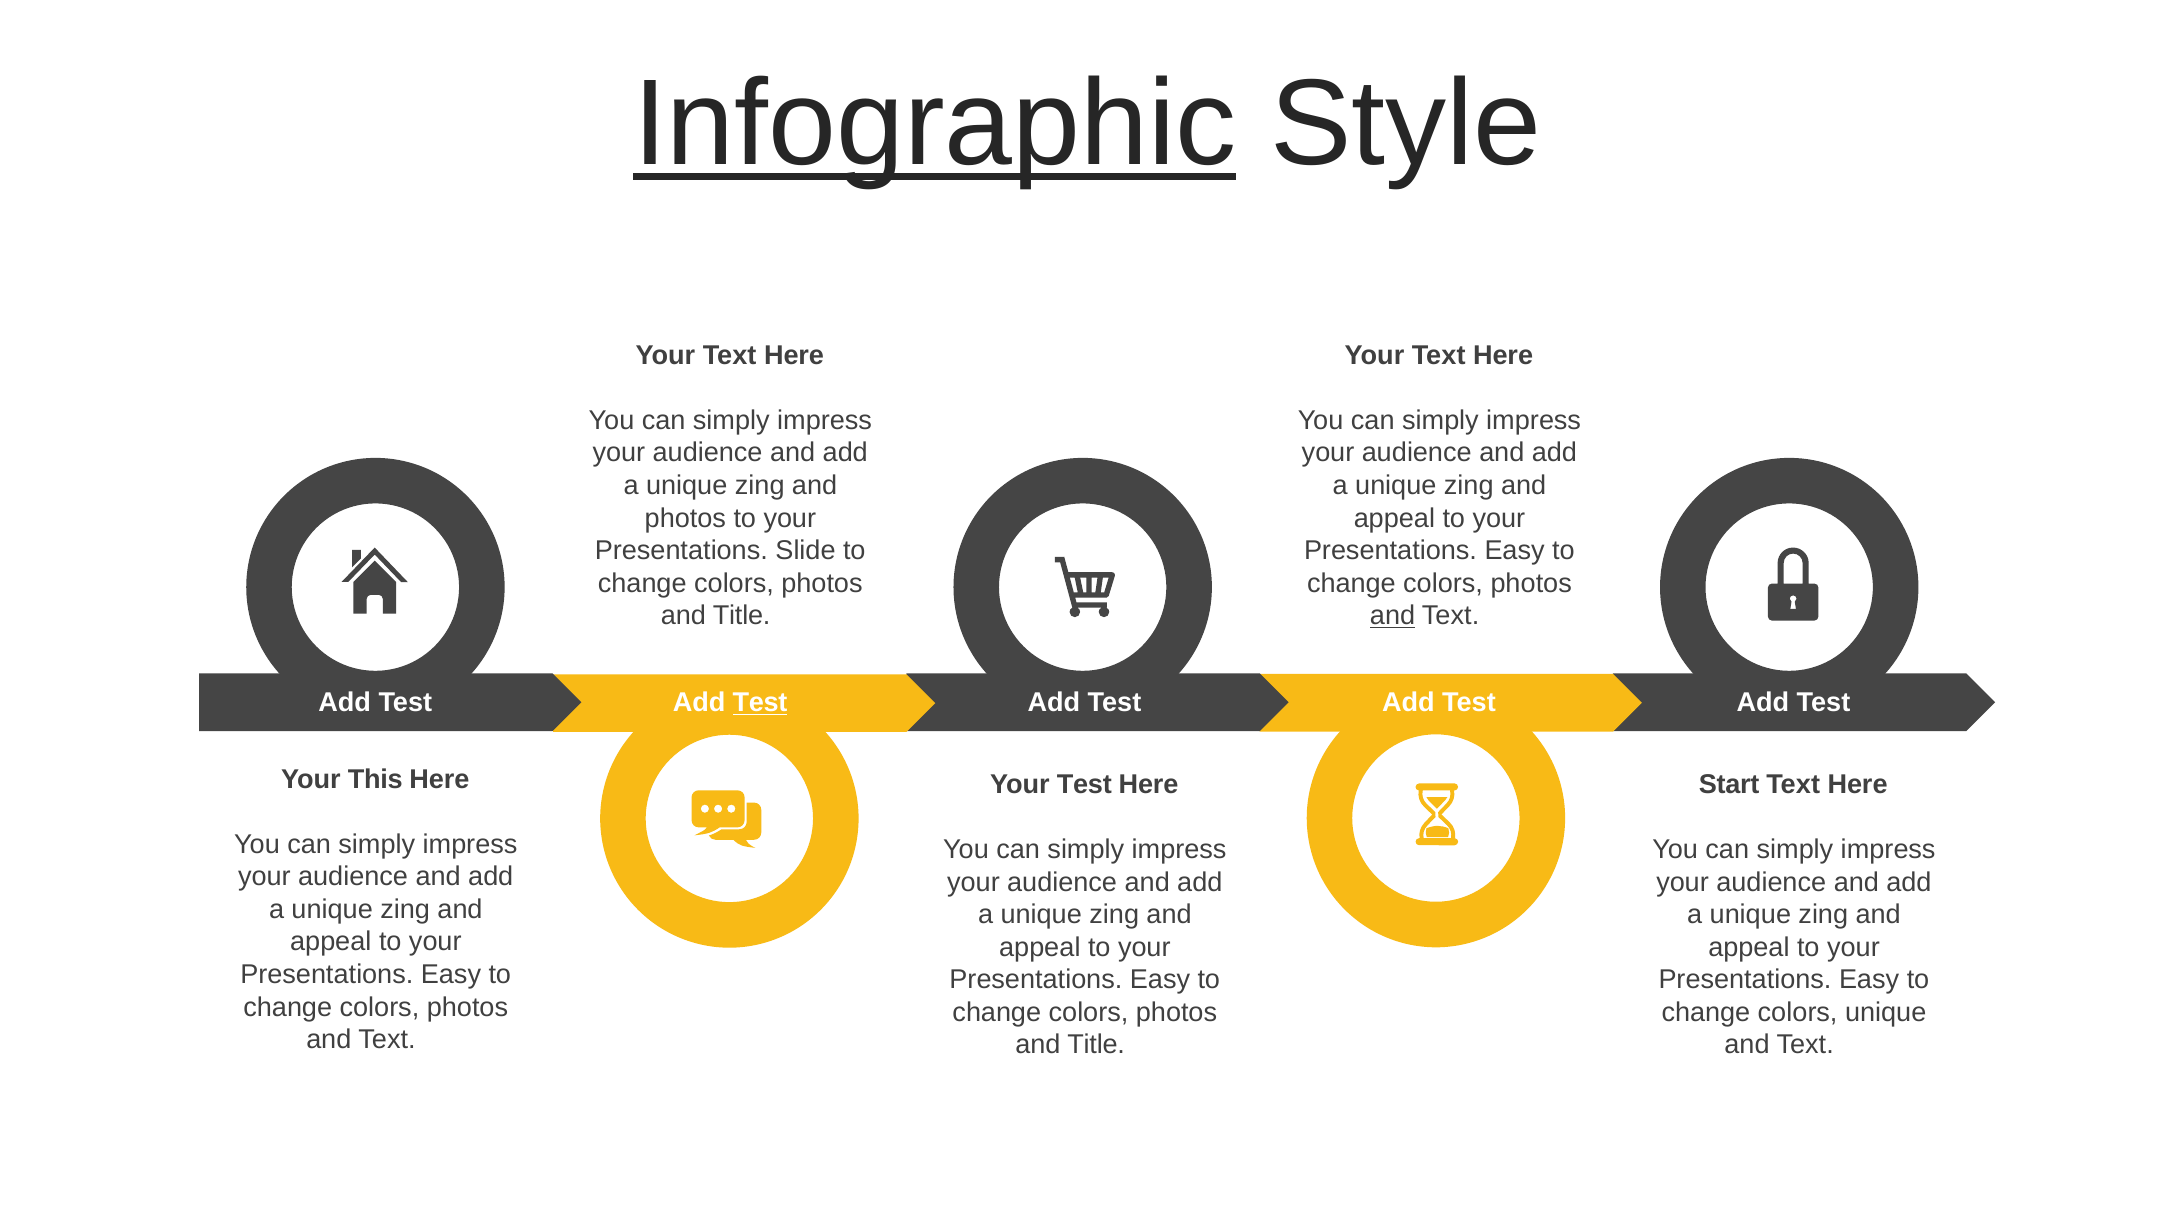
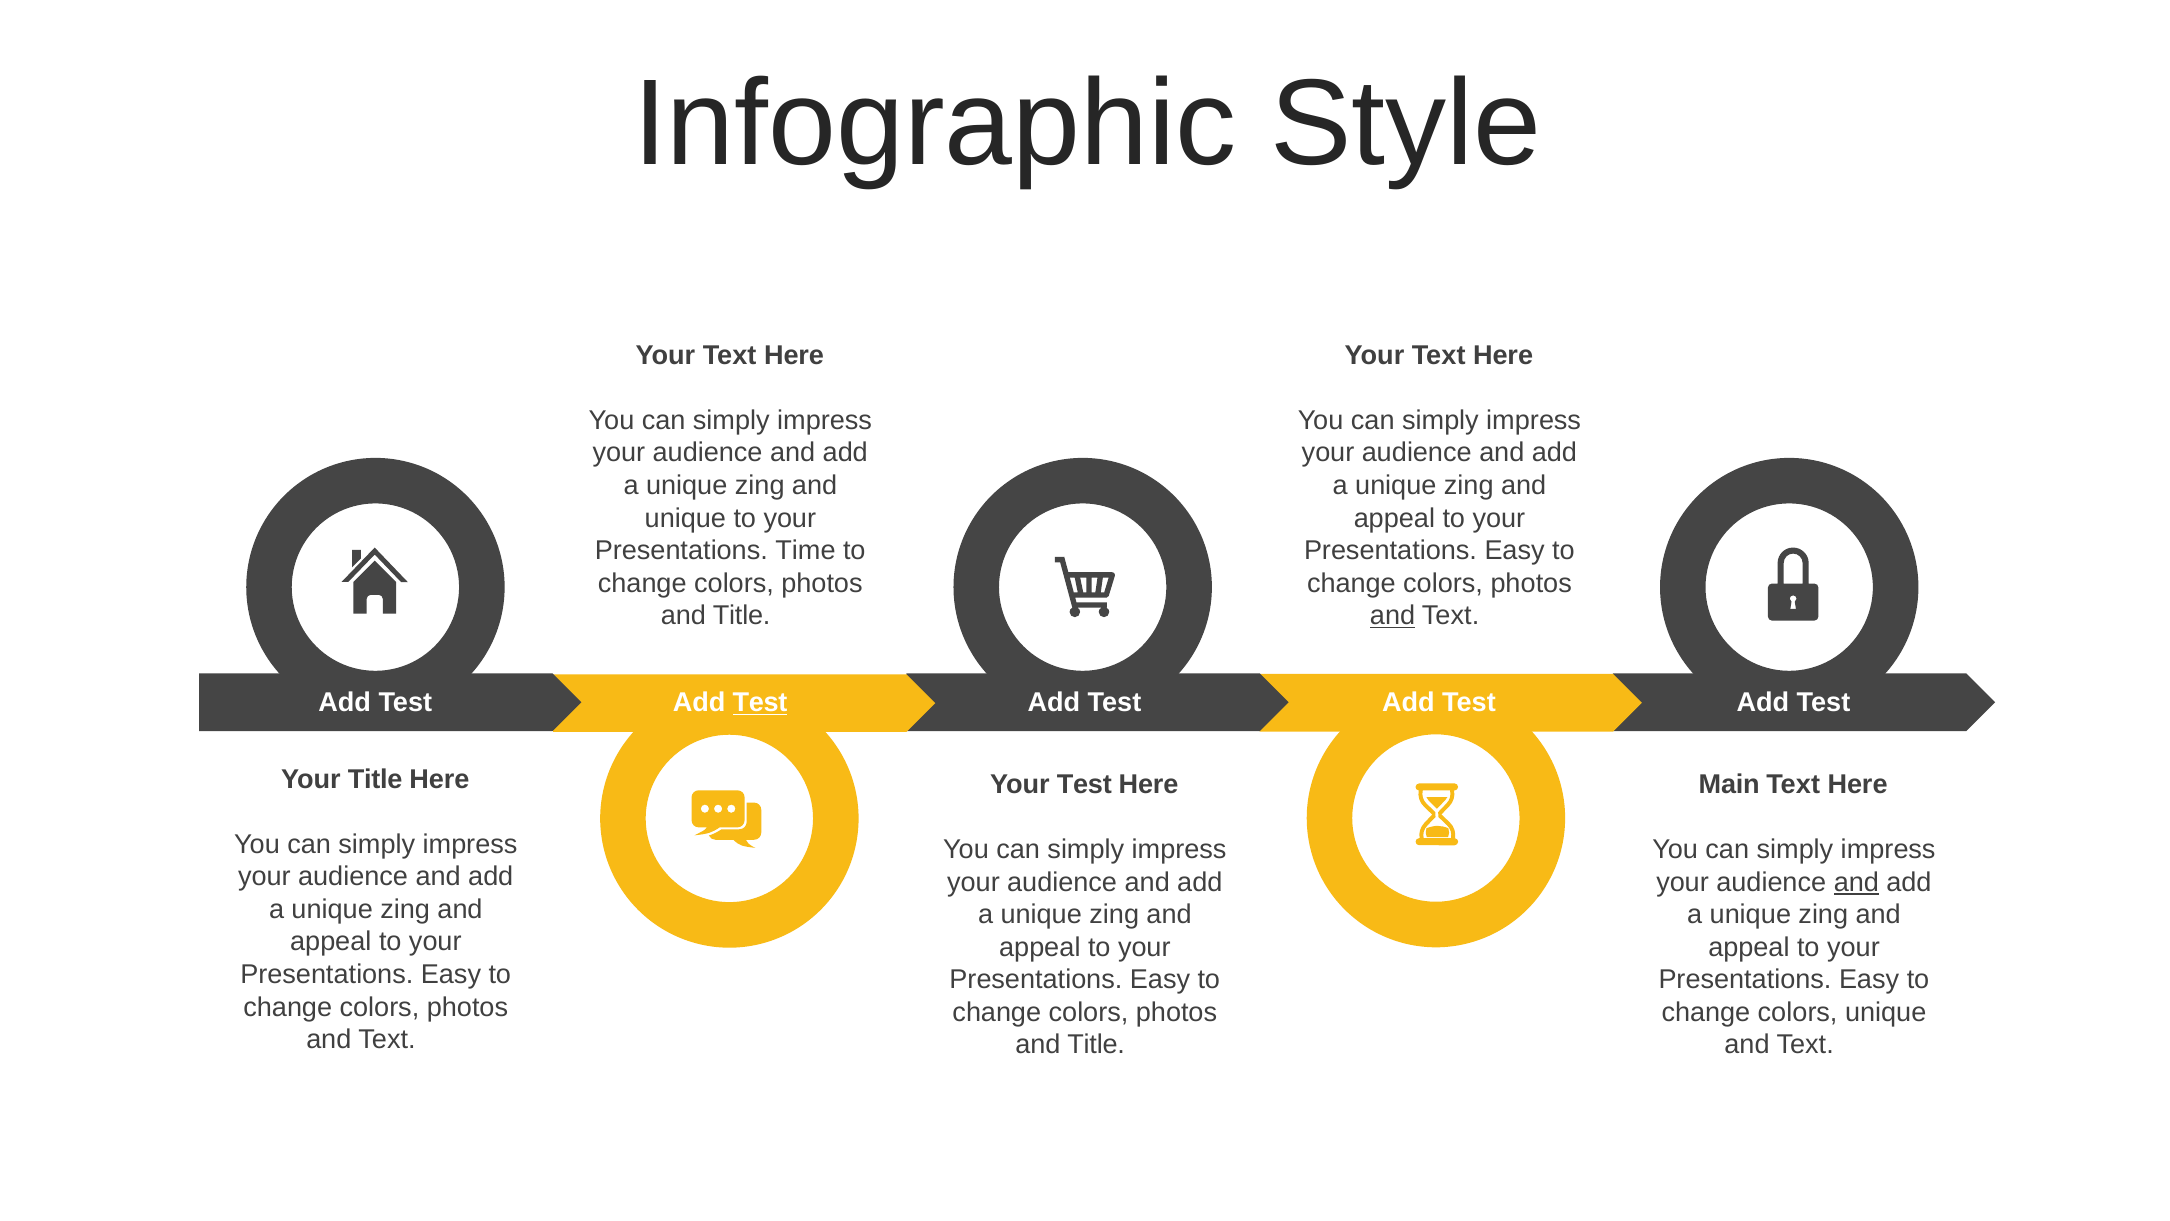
Infographic underline: present -> none (935, 124)
photos: photos -> unique (685, 518)
Slide: Slide -> Time (806, 550)
Your This: This -> Title (375, 779)
Start: Start -> Main (1729, 784)
and underline: none -> present (1856, 882)
